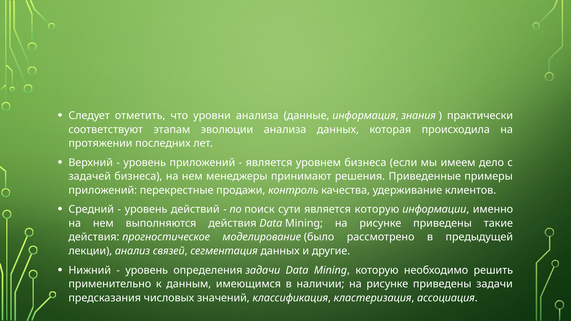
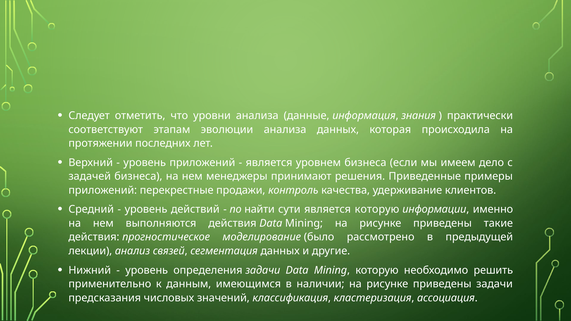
поиск: поиск -> найти (260, 210)
